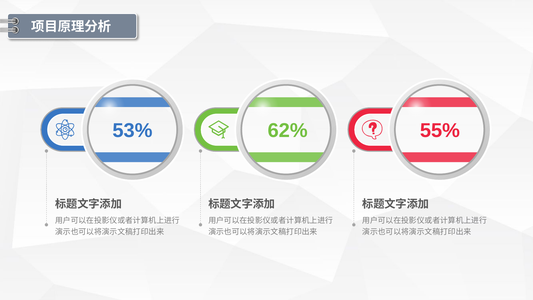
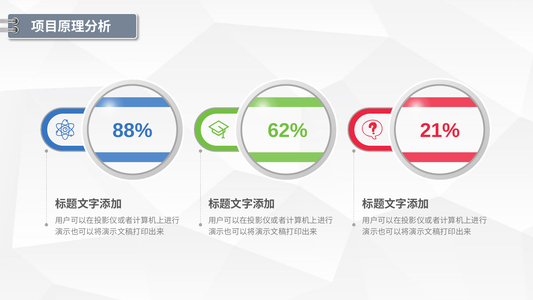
53%: 53% -> 88% (132, 130)
55%: 55% -> 21% (440, 130)
